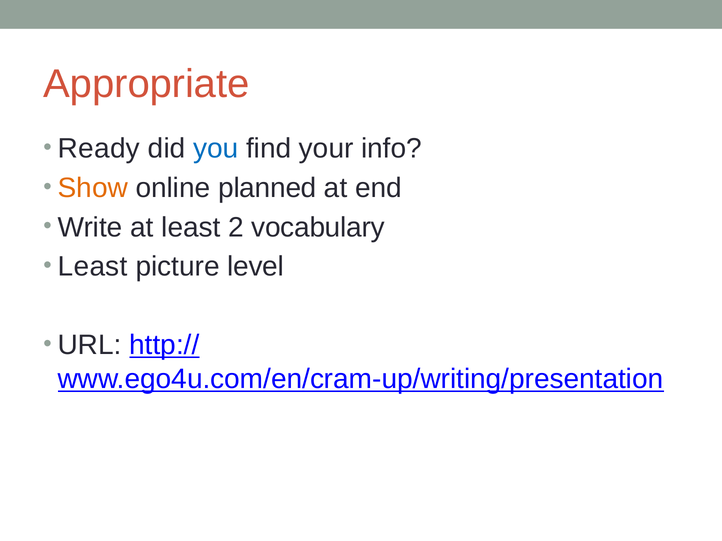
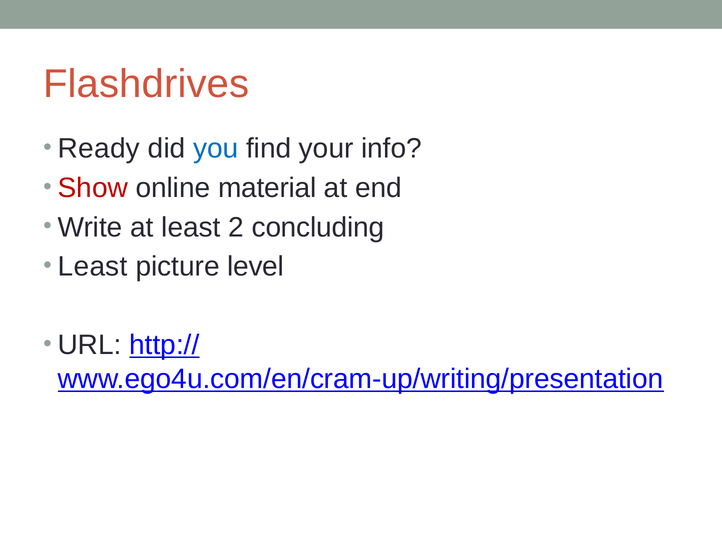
Appropriate: Appropriate -> Flashdrives (146, 84)
Show colour: orange -> red (93, 188)
planned: planned -> material (267, 188)
vocabulary: vocabulary -> concluding (318, 227)
